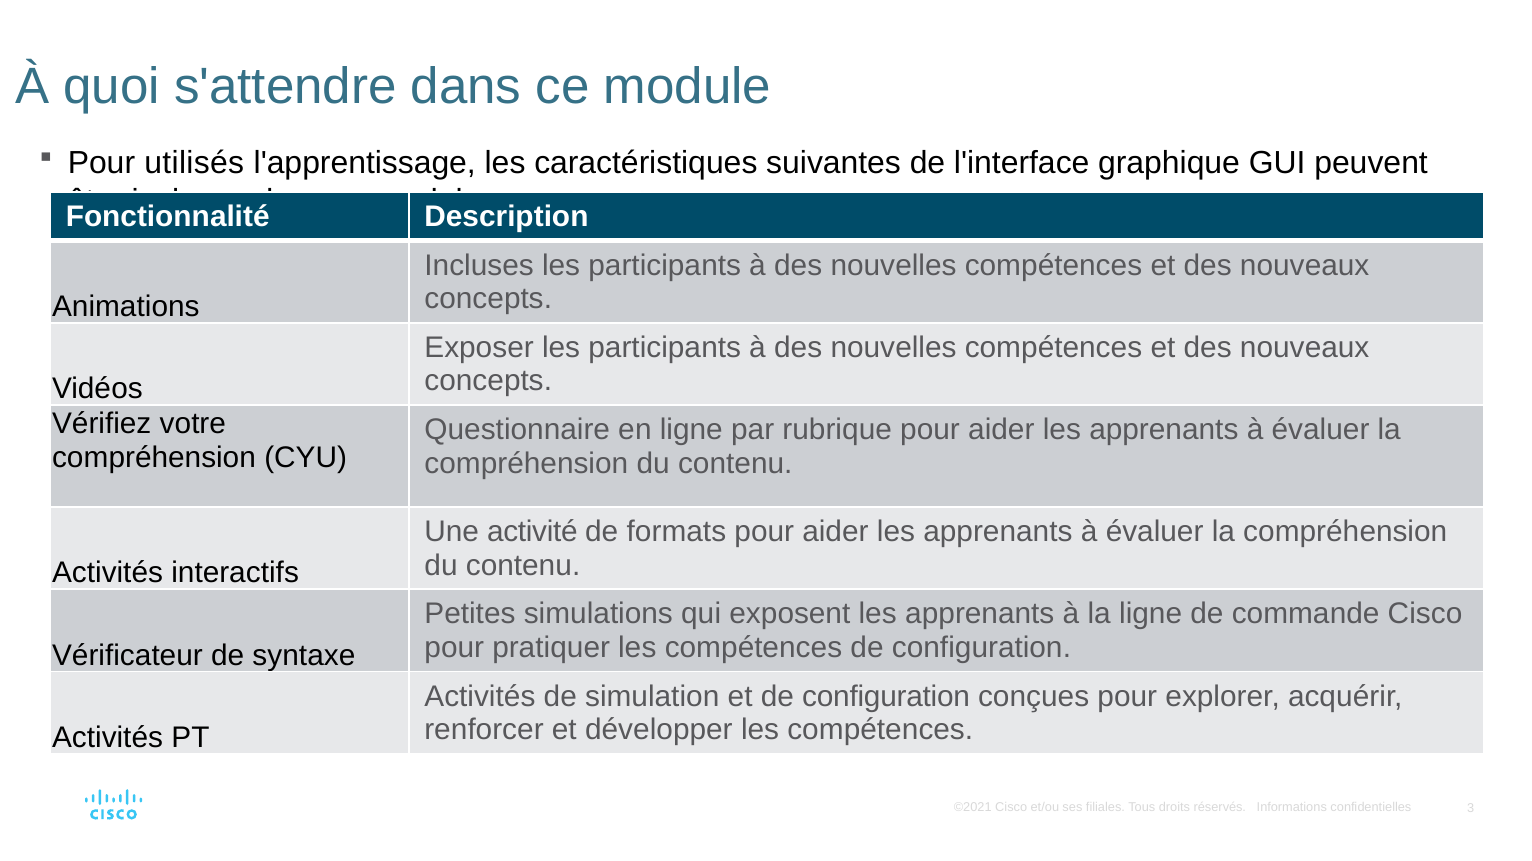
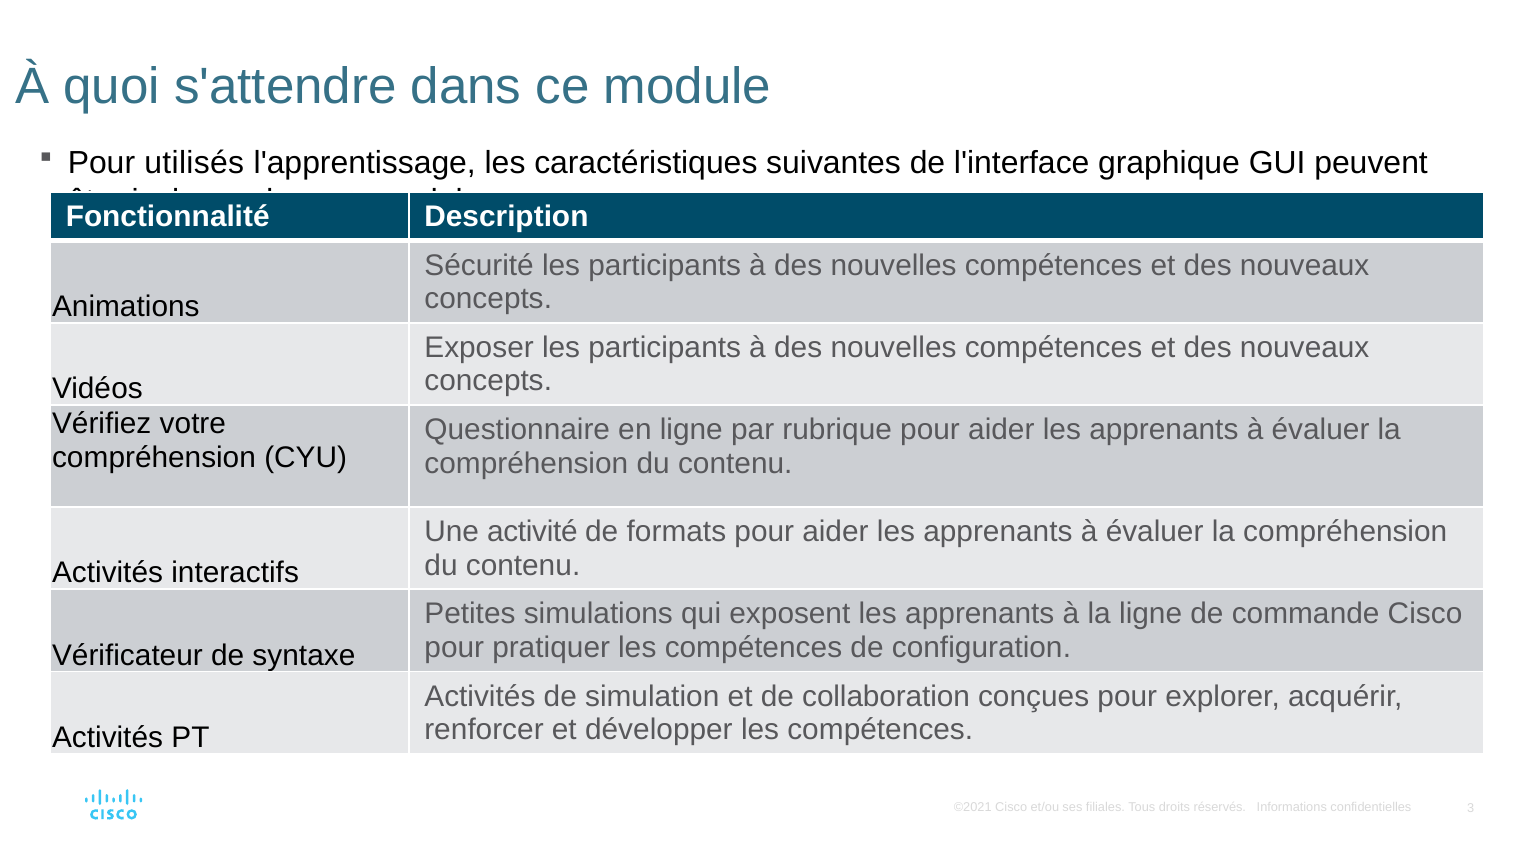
Incluses: Incluses -> Sécurité (479, 266)
et de configuration: configuration -> collaboration (886, 697)
